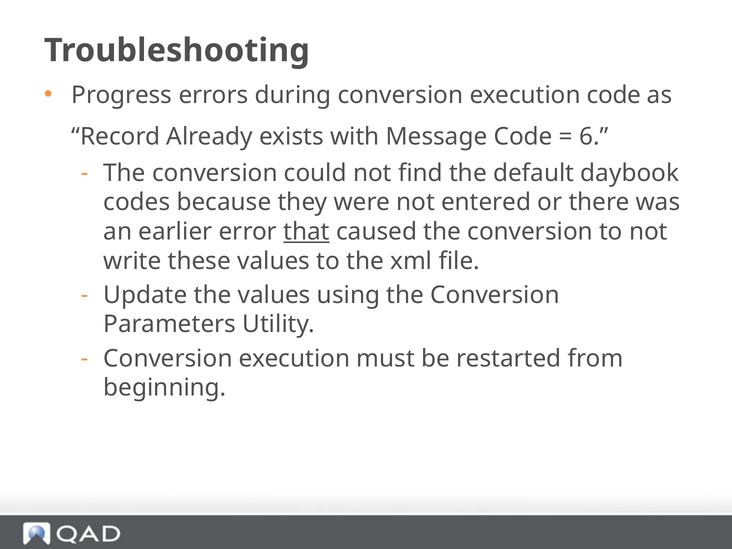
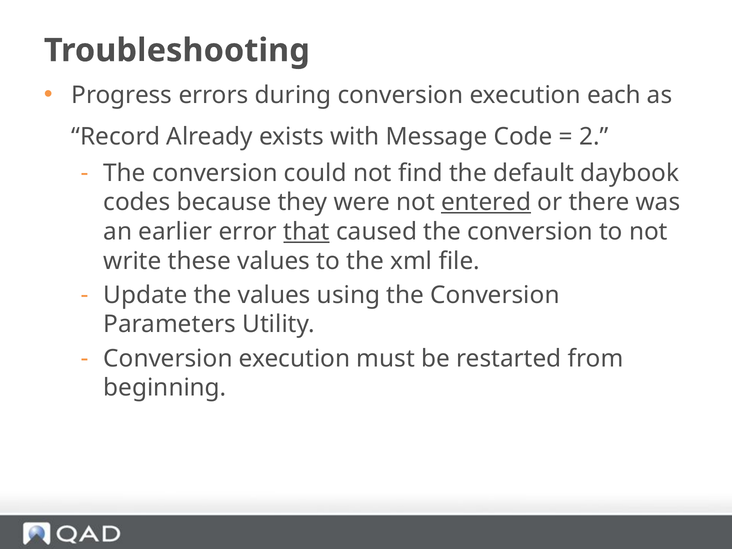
execution code: code -> each (614, 95)
6: 6 -> 2 (594, 137)
entered underline: none -> present (486, 202)
